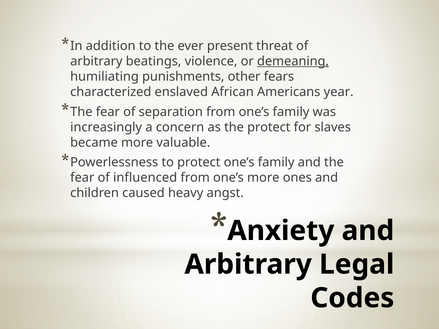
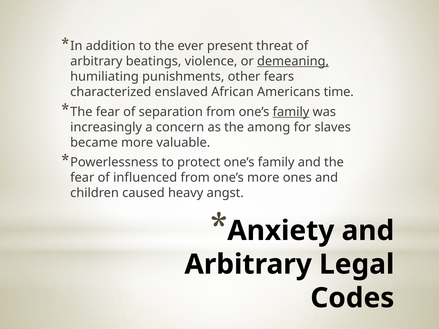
year: year -> time (339, 92)
family underline: none -> present (291, 112)
the protect: protect -> among (269, 127)
